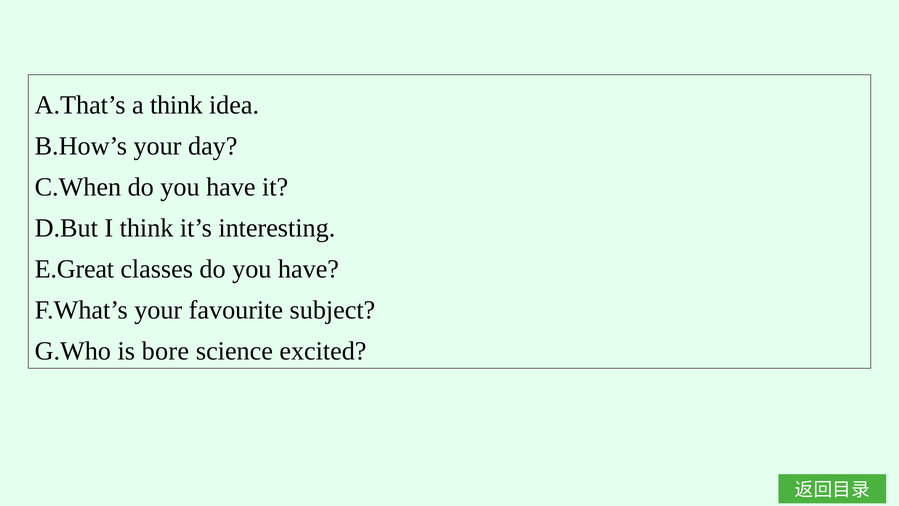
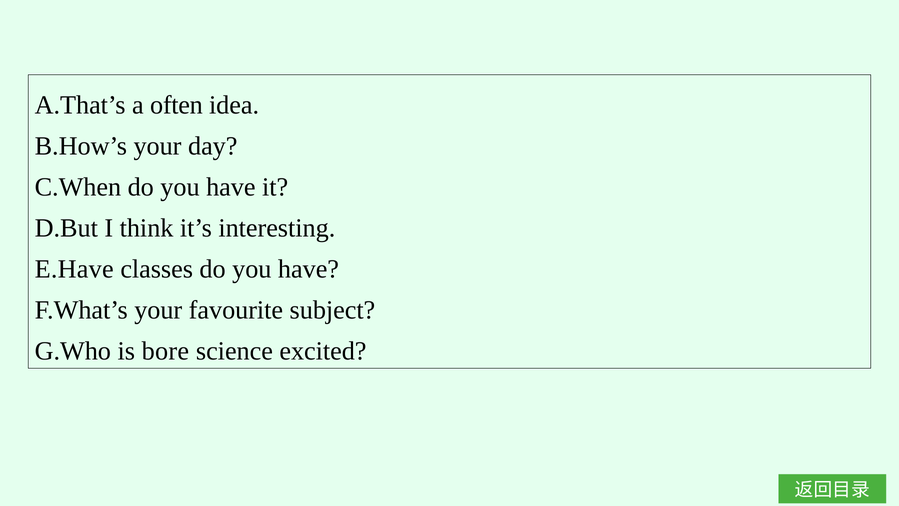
a think: think -> often (176, 105)
E.Great: E.Great -> E.Have (74, 269)
